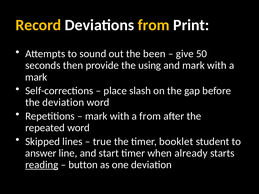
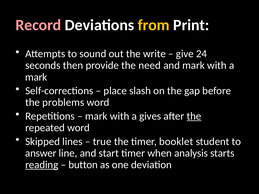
Record colour: yellow -> pink (38, 25)
been: been -> write (154, 54)
50: 50 -> 24 (202, 54)
using: using -> need (150, 66)
the deviation: deviation -> problems (63, 103)
a from: from -> gives (150, 116)
the underline: none -> present (194, 116)
already: already -> analysis (191, 153)
